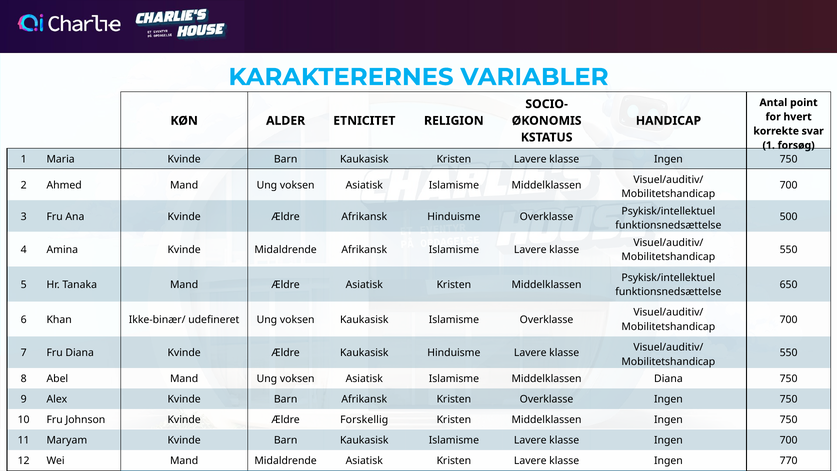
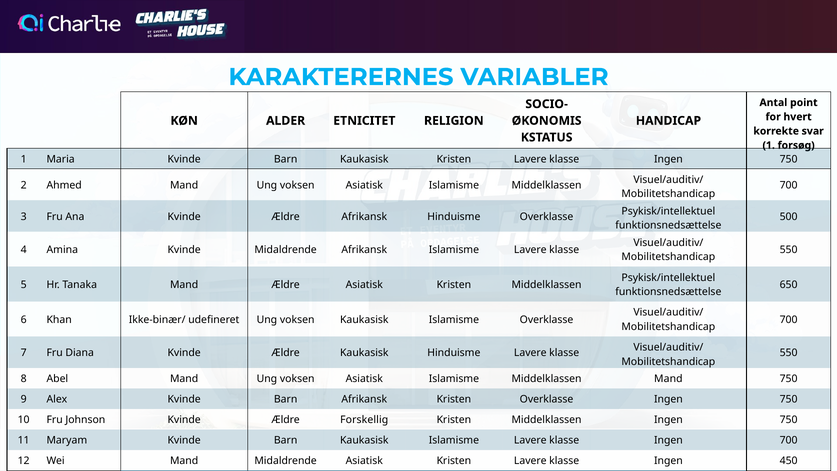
Middelklassen Diana: Diana -> Mand (668, 379)
770: 770 -> 450 (789, 461)
